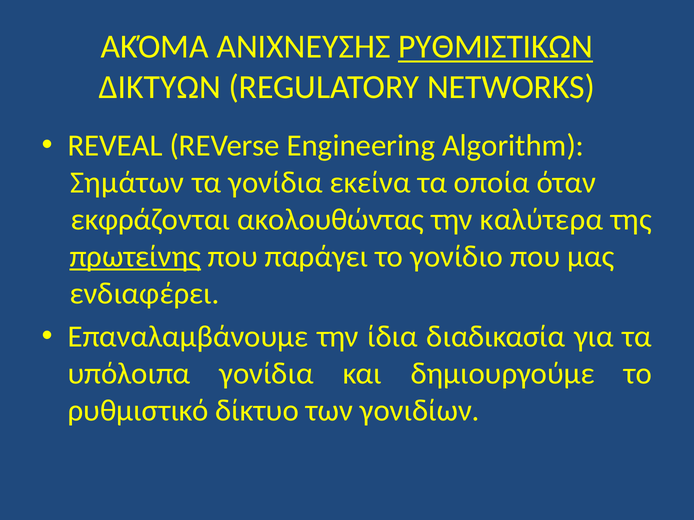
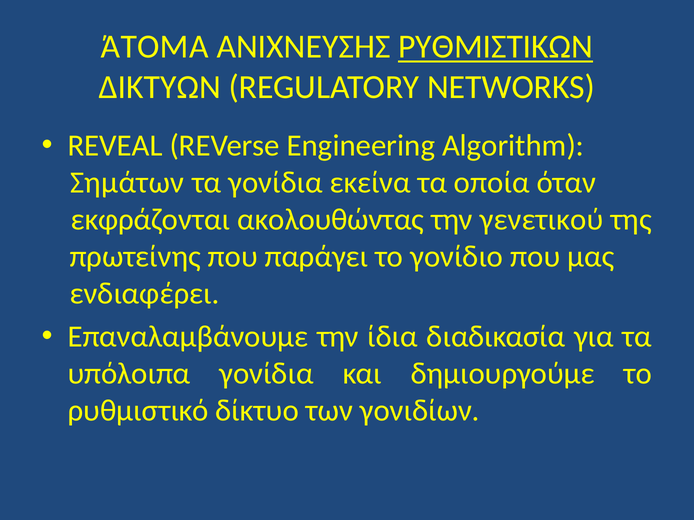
ΑΚΌΜΑ: ΑΚΌΜΑ -> ΆΤΟΜΑ (155, 47)
καλύτερα: καλύτερα -> γενετικού (542, 220)
πρωτείνης underline: present -> none (135, 257)
